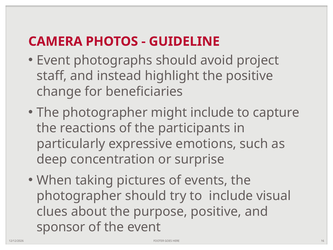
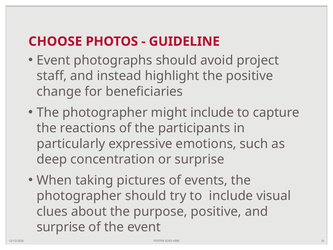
CAMERA: CAMERA -> CHOOSE (55, 41)
sponsor: sponsor -> surprise (61, 227)
